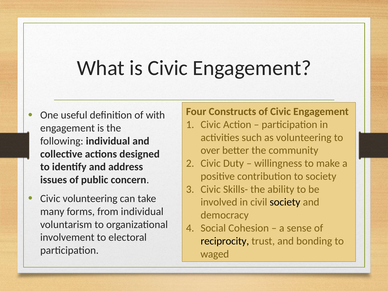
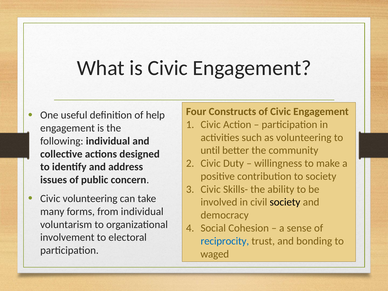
with: with -> help (155, 115)
over: over -> until (210, 150)
reciprocity colour: black -> blue (225, 241)
